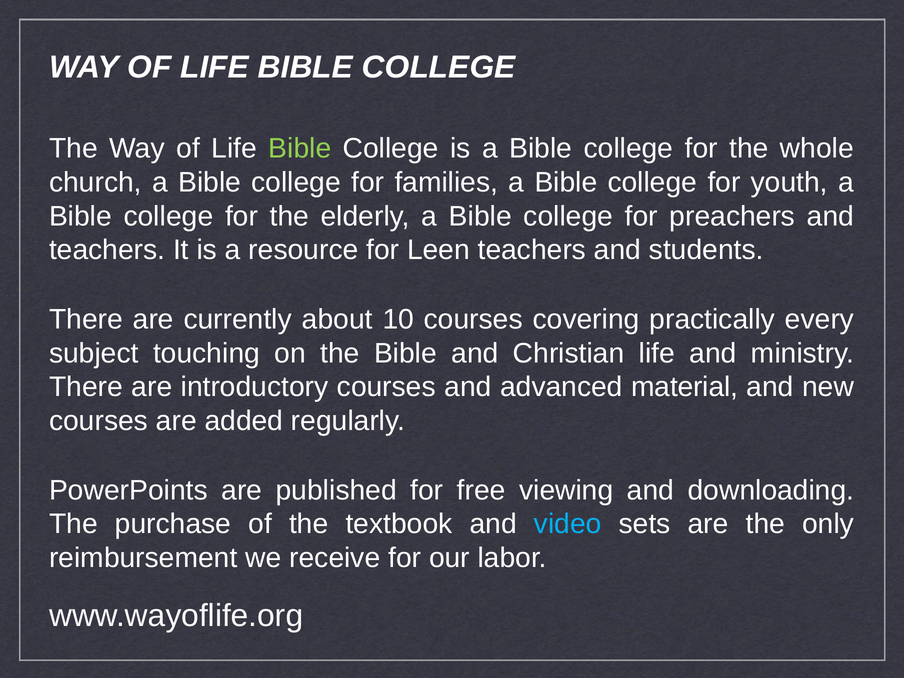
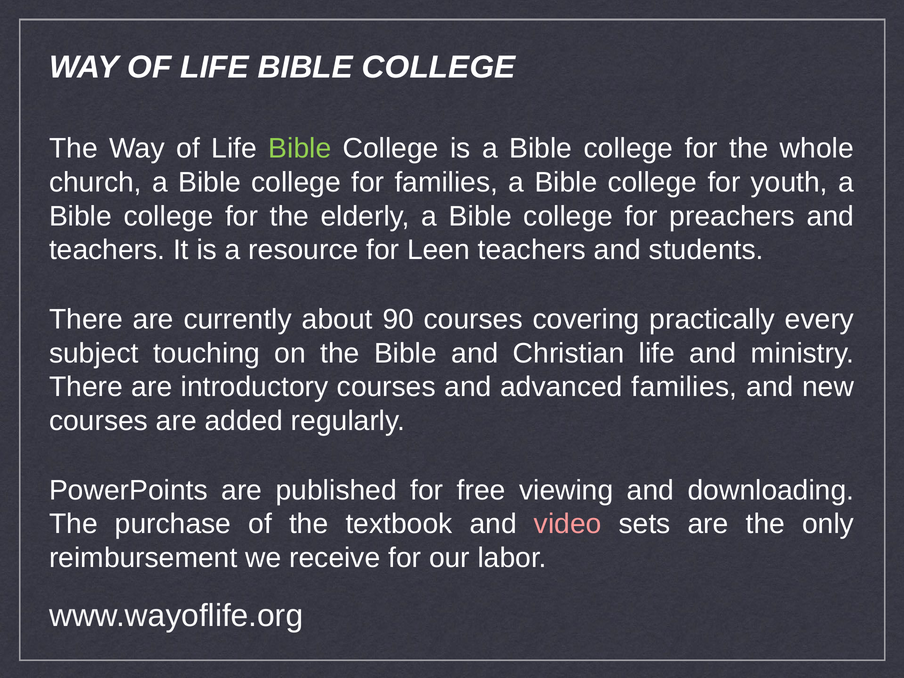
10: 10 -> 90 (398, 319)
advanced material: material -> families (684, 387)
video colour: light blue -> pink (568, 524)
